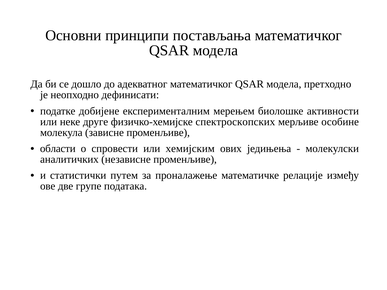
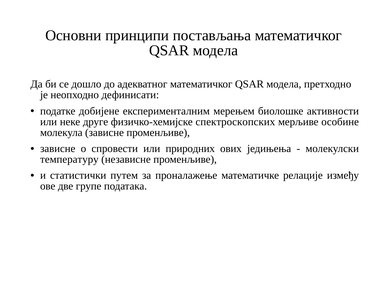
области: области -> зависне (58, 149)
хемијским: хемијским -> природних (190, 149)
аналитичких: аналитичких -> температуру (69, 159)
